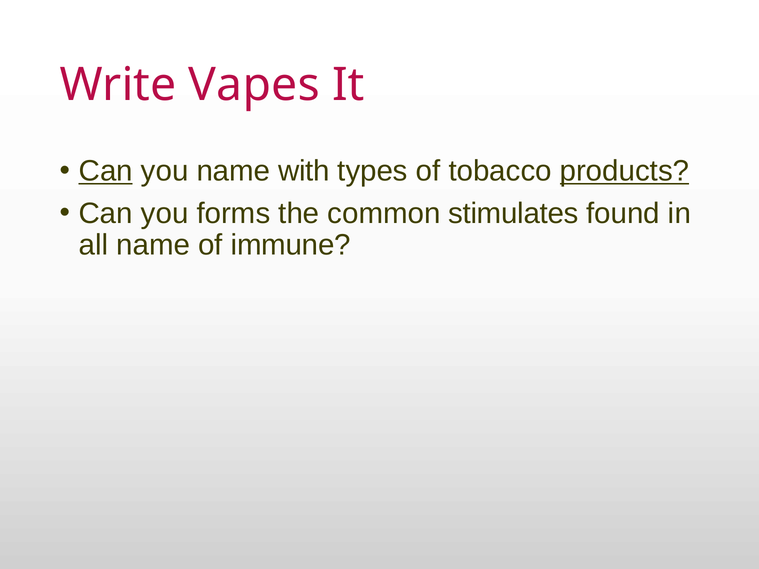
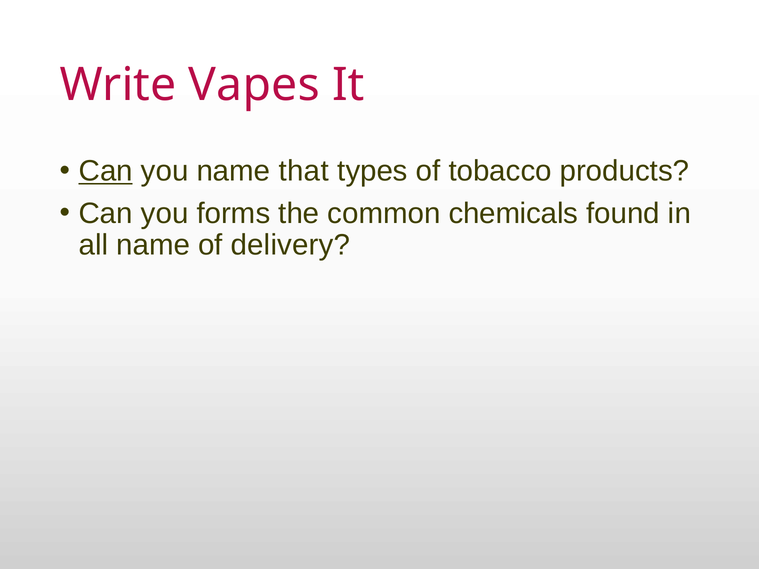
with: with -> that (304, 171)
products underline: present -> none (624, 171)
stimulates: stimulates -> chemicals (513, 213)
immune: immune -> delivery (291, 245)
